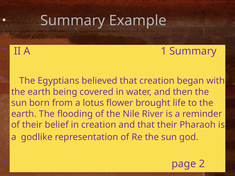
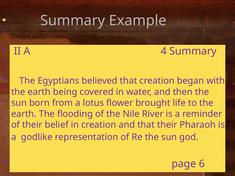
1: 1 -> 4 (164, 51)
2: 2 -> 6 (202, 164)
